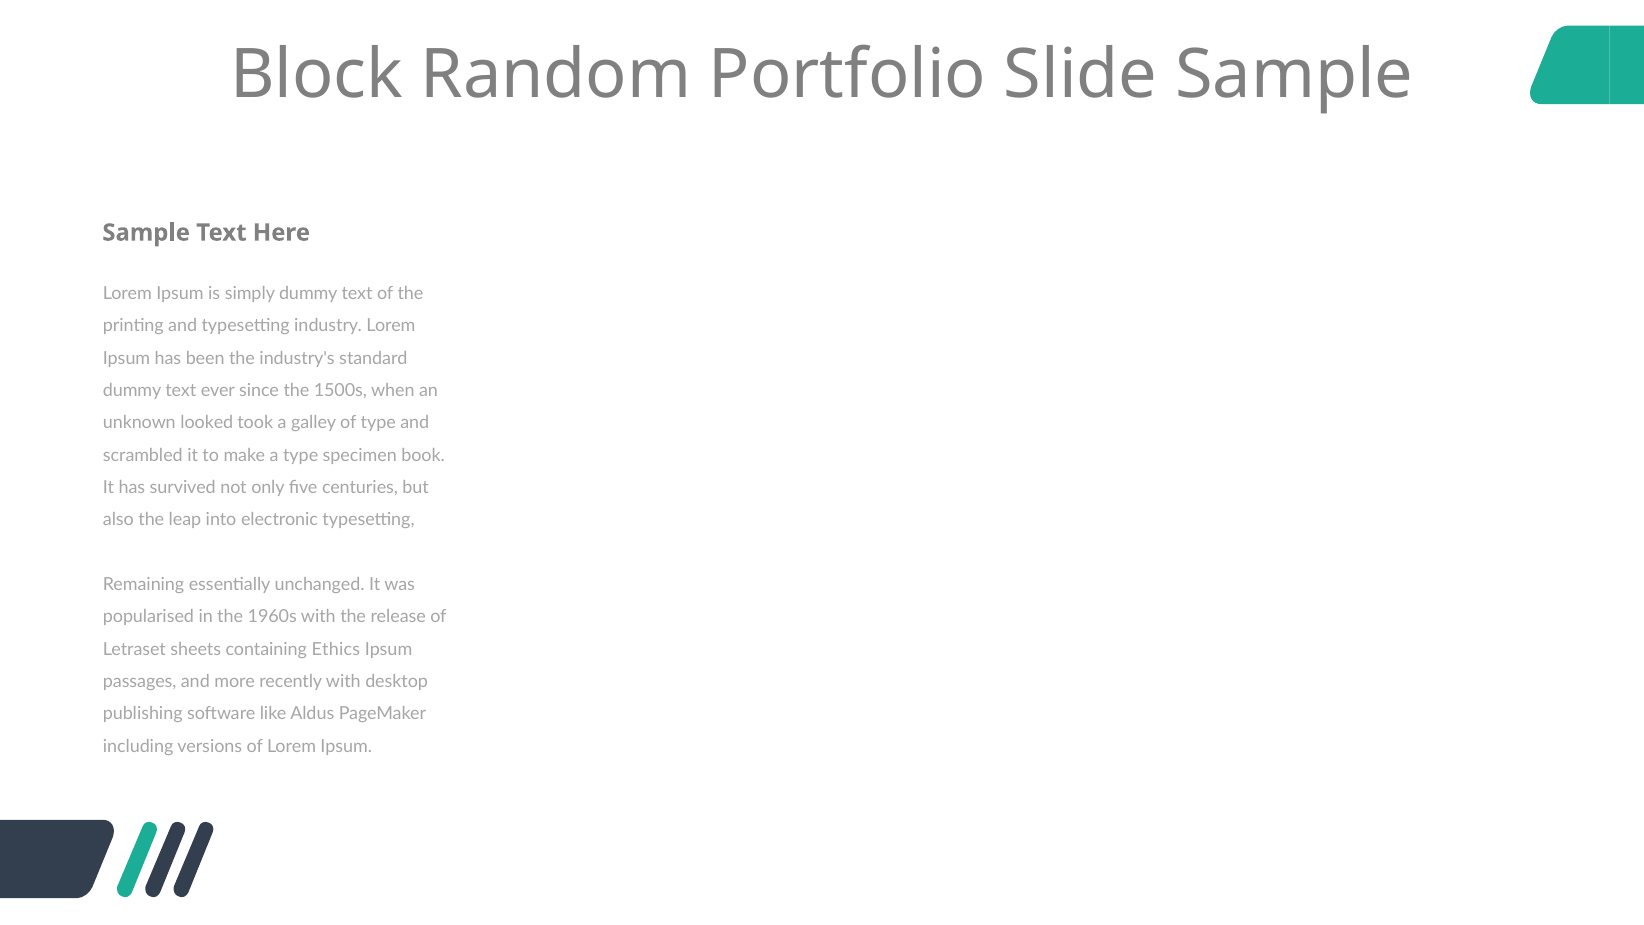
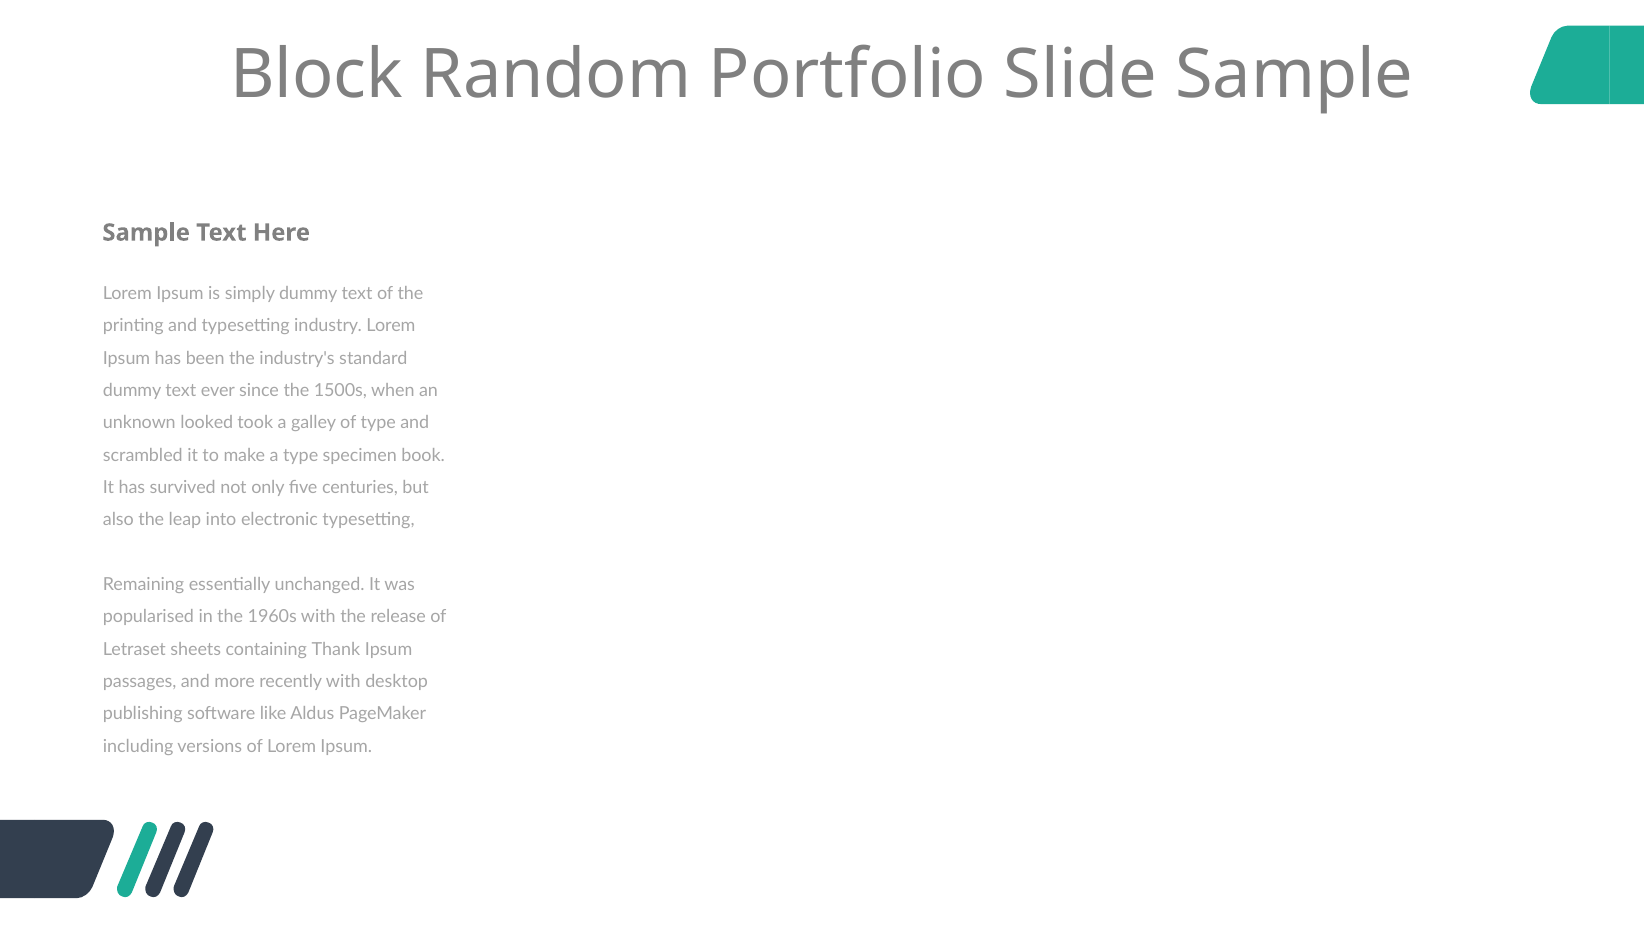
Ethics: Ethics -> Thank (336, 649)
